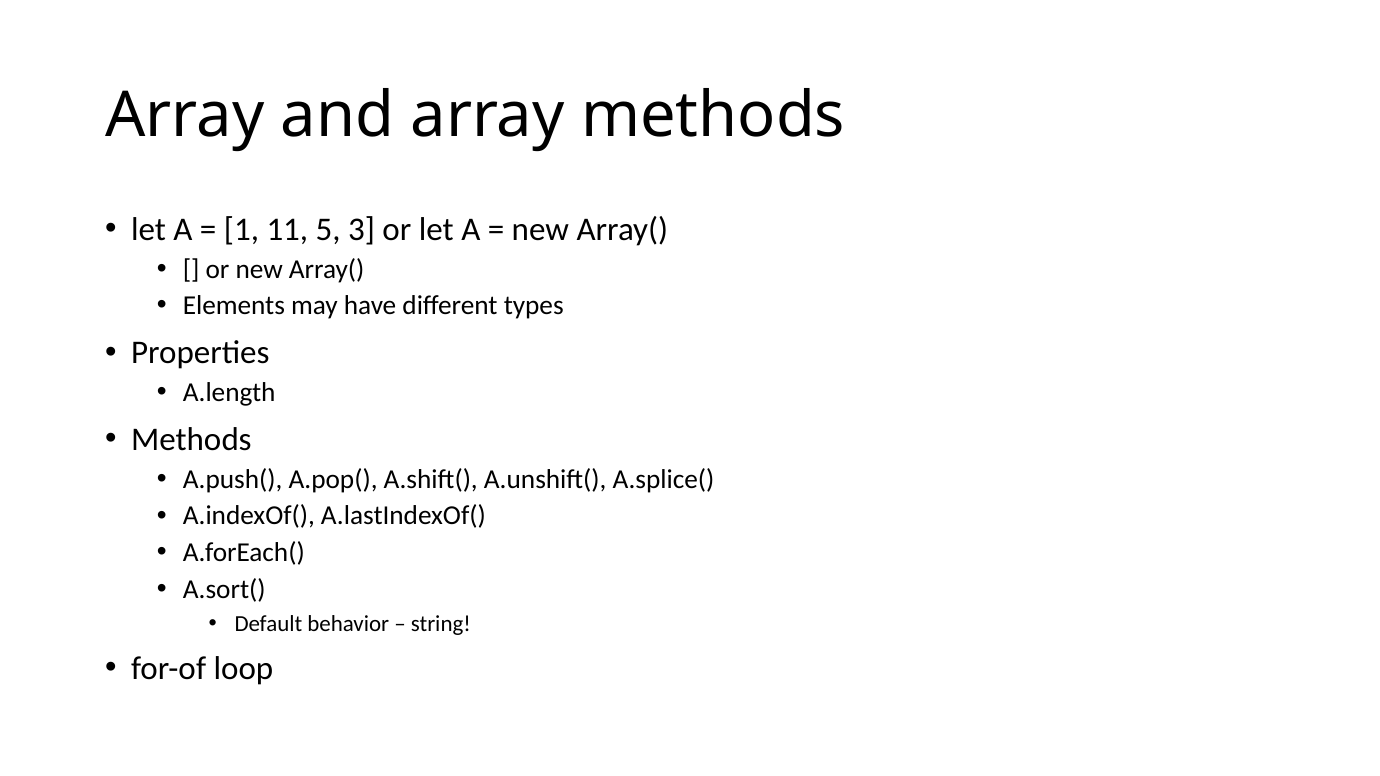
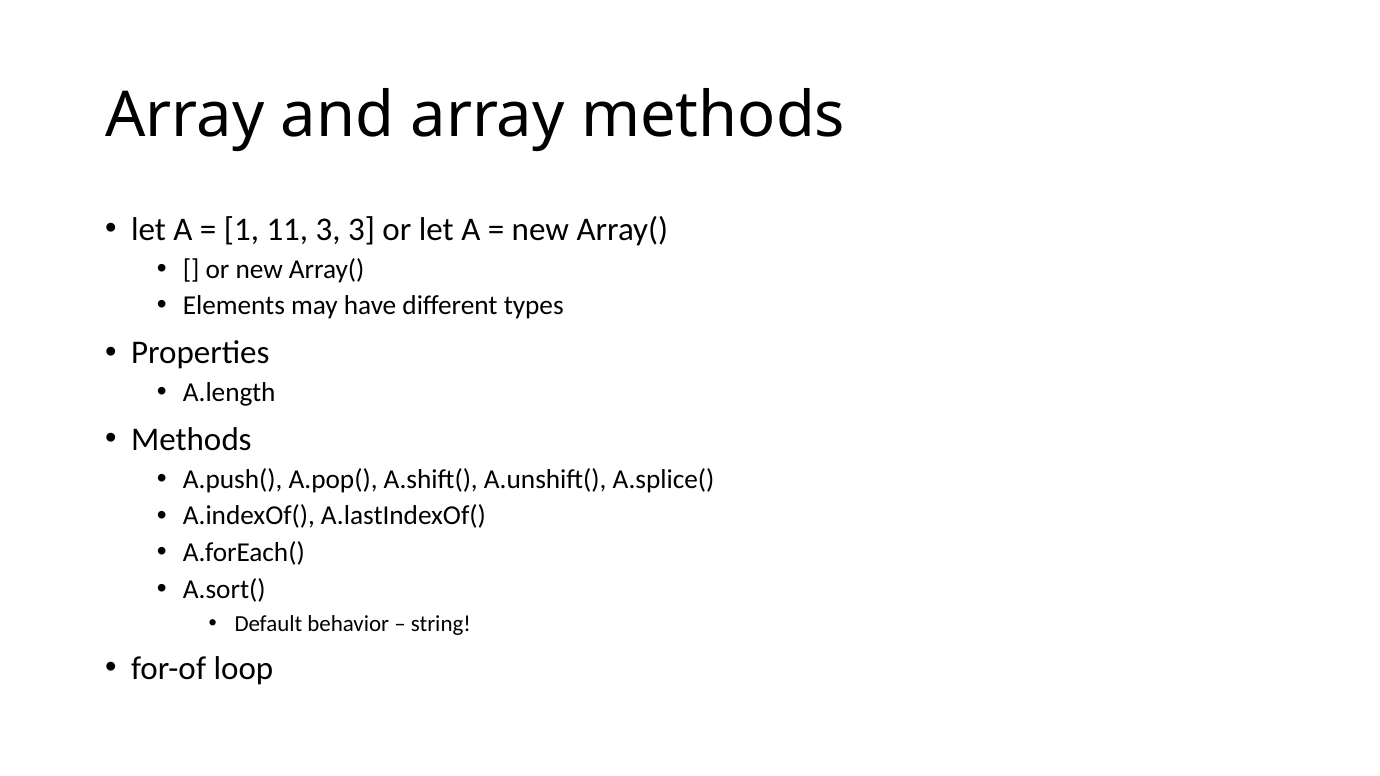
11 5: 5 -> 3 (328, 229)
